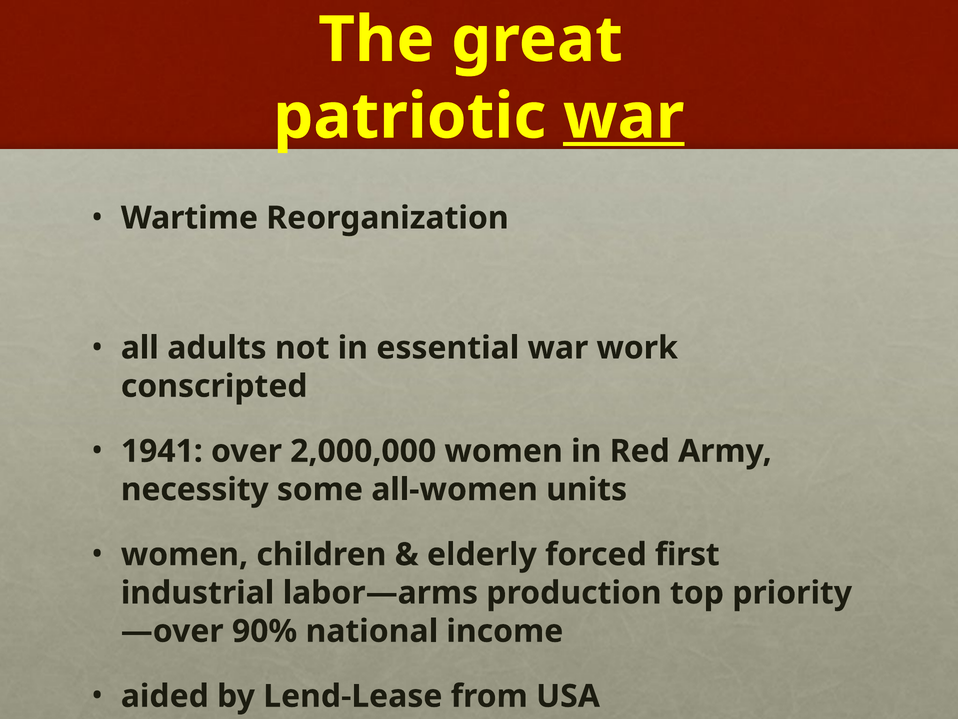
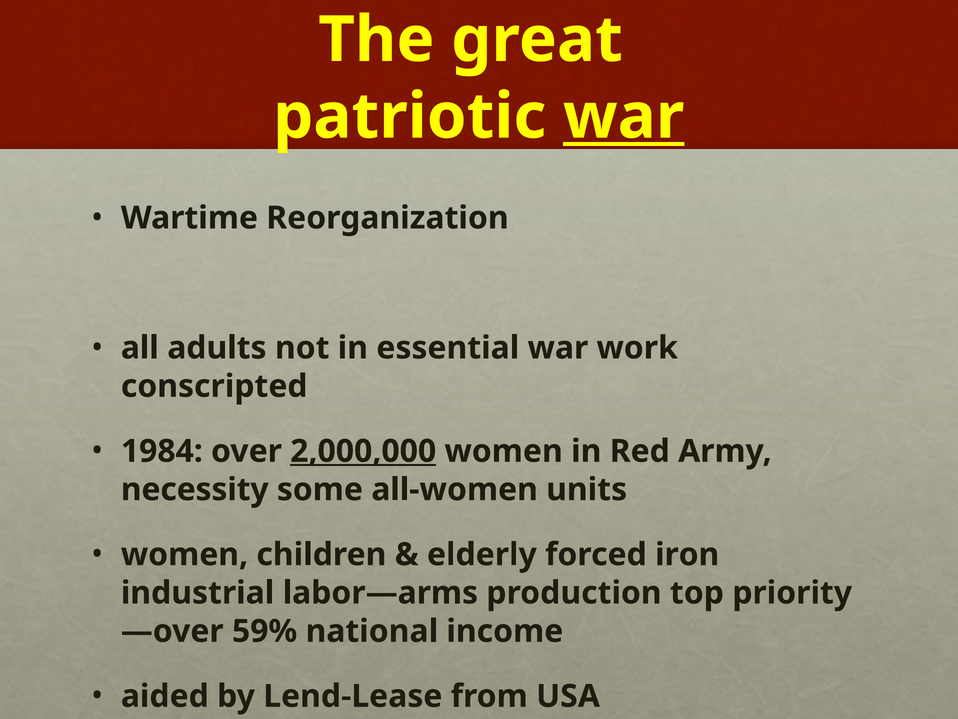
1941: 1941 -> 1984 (162, 451)
2,000,000 underline: none -> present (363, 451)
first: first -> iron (687, 554)
90%: 90% -> 59% (265, 631)
